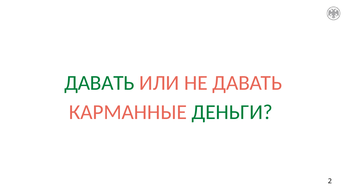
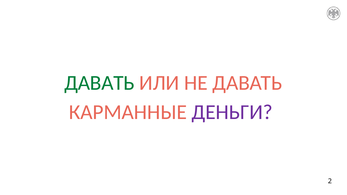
ДЕНЬГИ colour: green -> purple (232, 112)
